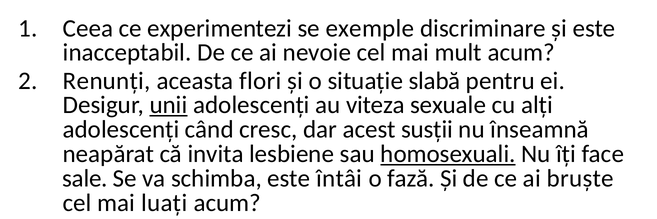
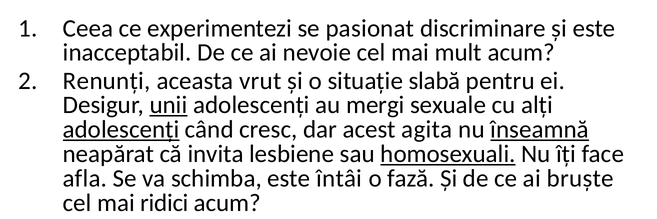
exemple: exemple -> pasionat (370, 28)
flori: flori -> vrut (260, 81)
viteza: viteza -> mergi (375, 105)
adolescenți underline: none -> present (121, 130)
susții: susții -> agita (427, 130)
înseamnă underline: none -> present (540, 130)
sale: sale -> afla (85, 178)
luați: luați -> ridici (164, 203)
